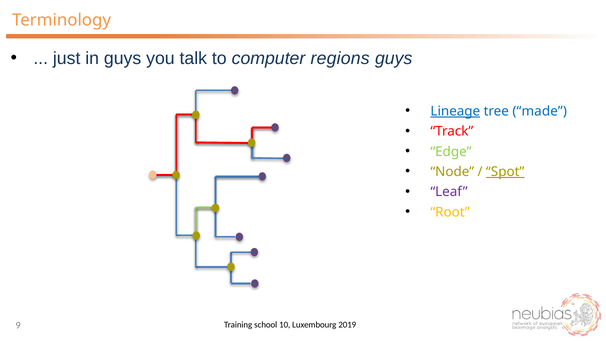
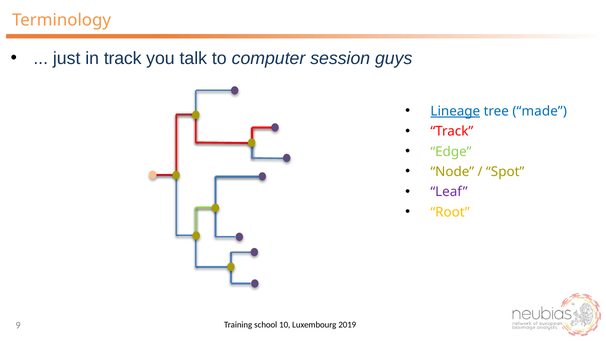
in guys: guys -> track (123, 59)
regions: regions -> session (340, 59)
Spot underline: present -> none (505, 172)
